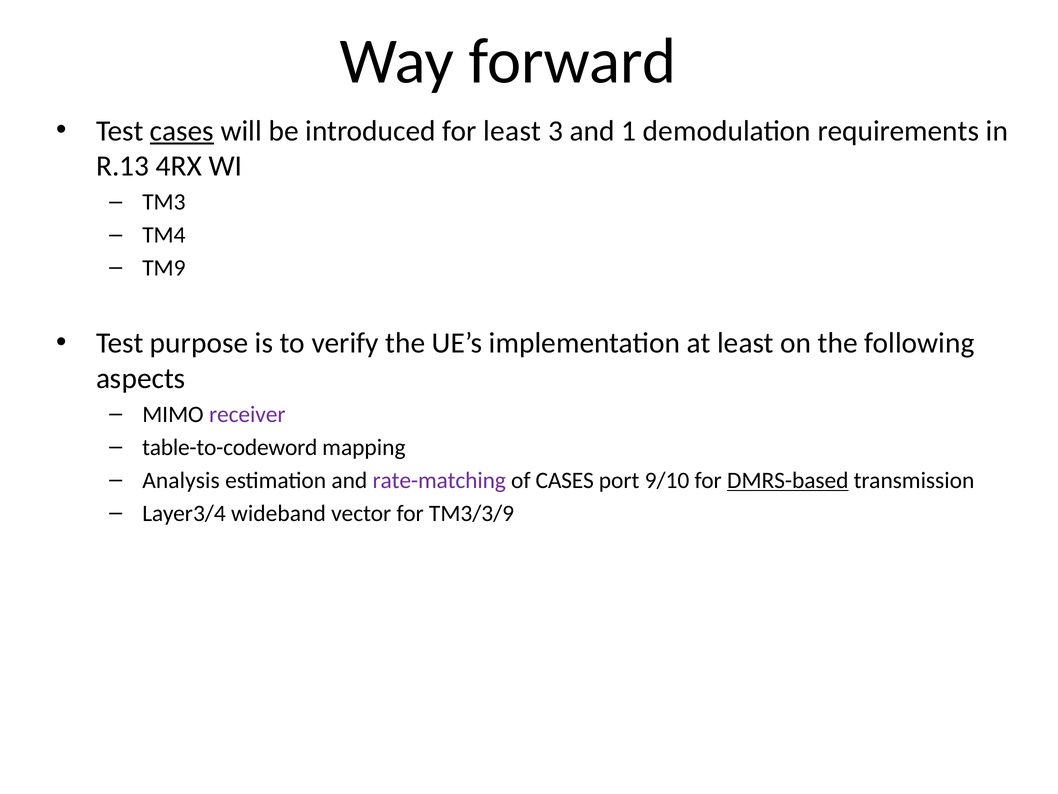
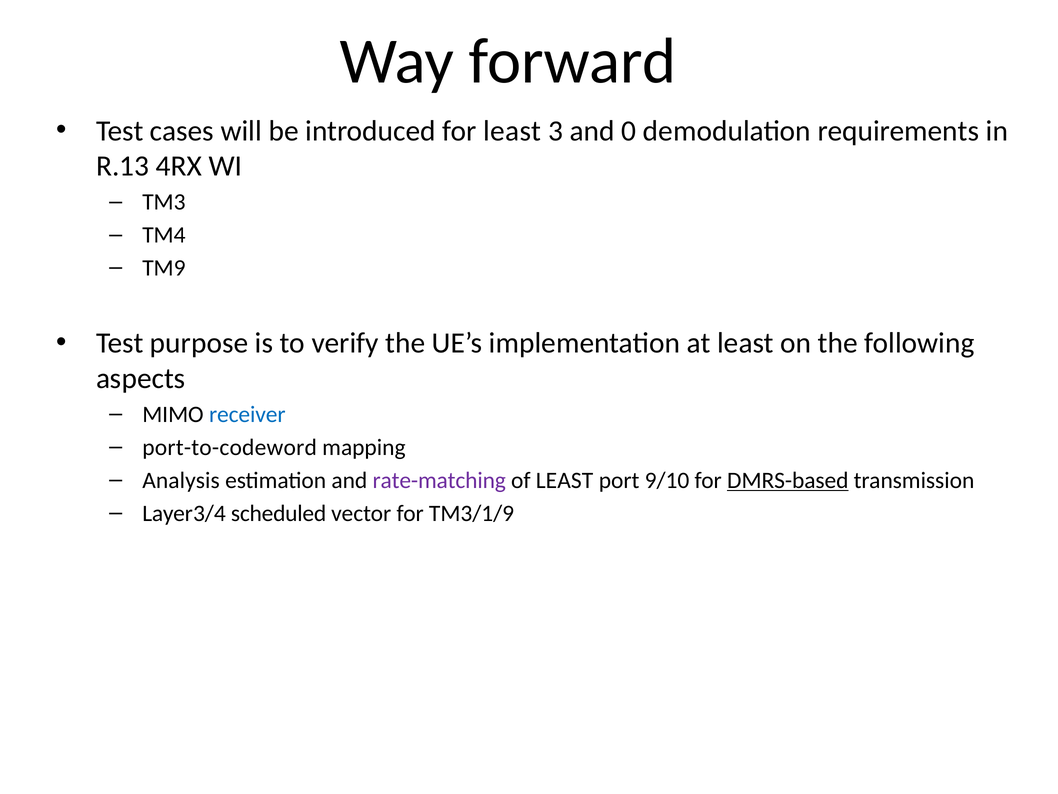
cases underline: present -> none (182, 131)
1: 1 -> 0 (629, 131)
receiver colour: purple -> blue (247, 414)
table-to-codeword: table-to-codeword -> port-to-codeword (230, 447)
of CASES: CASES -> LEAST (565, 480)
wideband: wideband -> scheduled (279, 513)
TM3/3/9: TM3/3/9 -> TM3/1/9 (472, 513)
